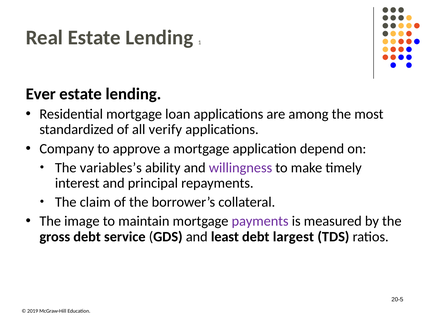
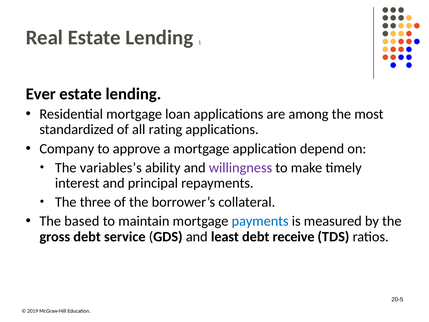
verify: verify -> rating (165, 130)
claim: claim -> three (95, 202)
image: image -> based (82, 221)
payments colour: purple -> blue (260, 221)
largest: largest -> receive (294, 236)
